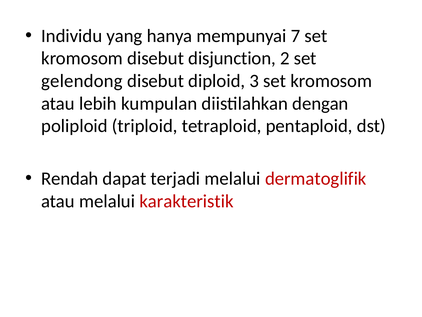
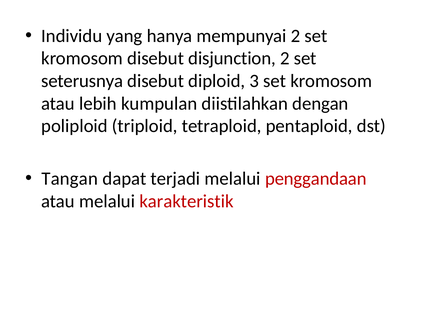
mempunyai 7: 7 -> 2 (296, 36)
gelendong: gelendong -> seterusnya (82, 81)
Rendah: Rendah -> Tangan (70, 178)
dermatoglifik: dermatoglifik -> penggandaan (316, 178)
